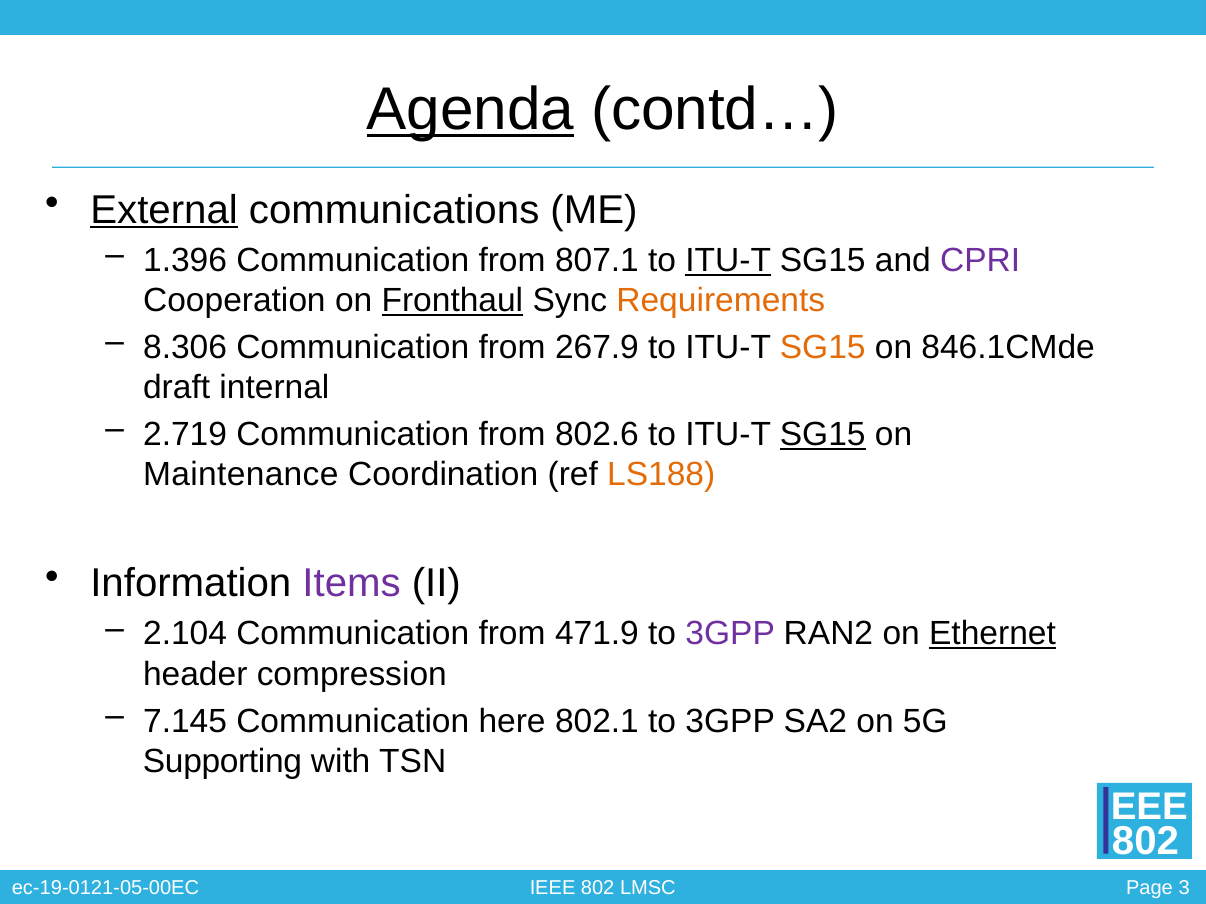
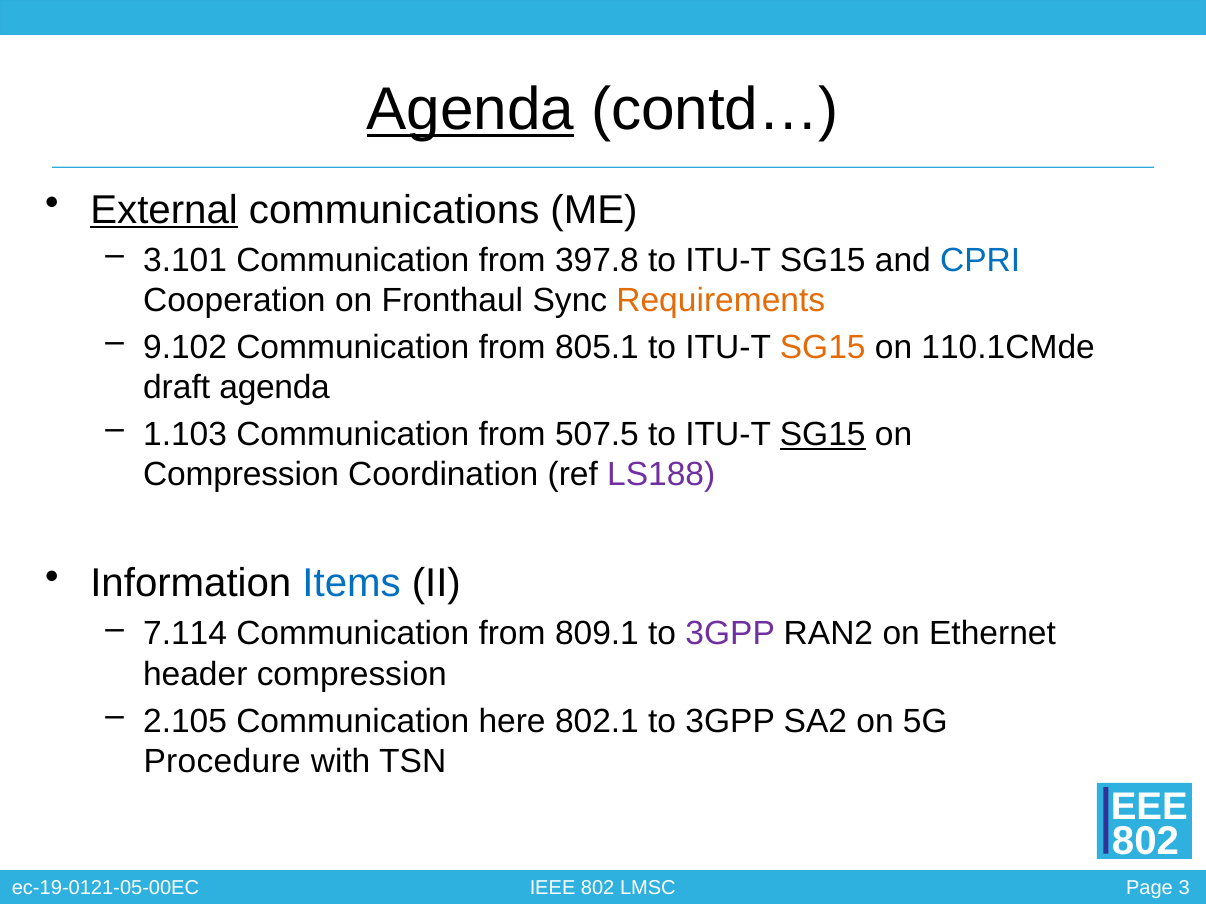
1.396: 1.396 -> 3.101 (185, 260)
807.1: 807.1 -> 397.8 (597, 260)
ITU-T underline: present -> none (728, 260)
CPRI colour: purple -> blue (980, 260)
Fronthaul underline: present -> none (452, 301)
8.306: 8.306 -> 9.102 (185, 347)
267.9: 267.9 -> 805.1 (597, 347)
846.1CMde: 846.1CMde -> 110.1CMde (1008, 347)
draft internal: internal -> agenda (275, 388)
2.719: 2.719 -> 1.103 (185, 435)
802.6: 802.6 -> 507.5 (597, 435)
Maintenance: Maintenance -> Compression (241, 475)
LS188 colour: orange -> purple (661, 475)
Items colour: purple -> blue (352, 584)
2.104: 2.104 -> 7.114 (185, 634)
471.9: 471.9 -> 809.1 (597, 634)
Ethernet underline: present -> none (993, 634)
7.145: 7.145 -> 2.105 (185, 721)
Supporting: Supporting -> Procedure (222, 762)
